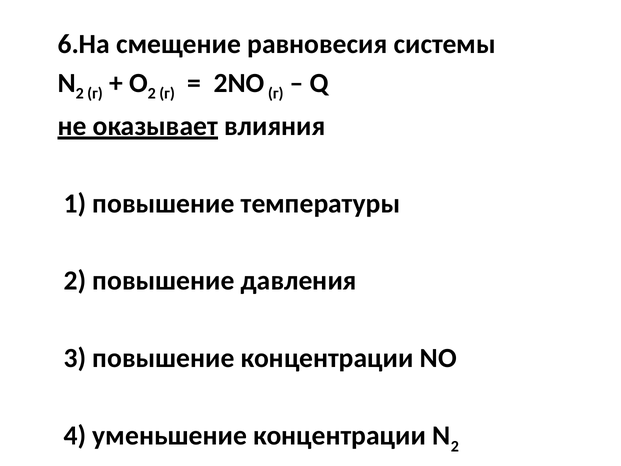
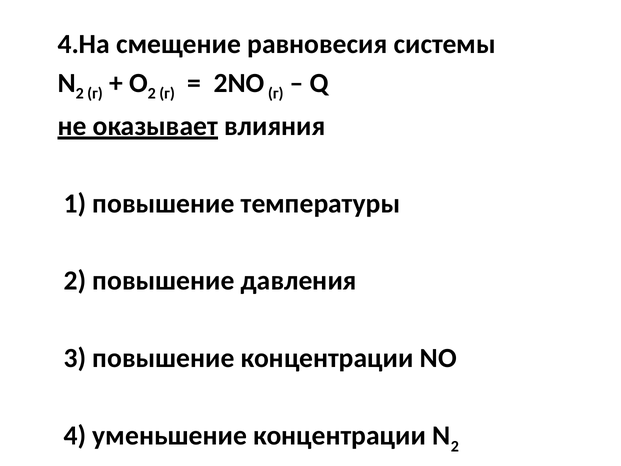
6.На: 6.На -> 4.На (84, 44)
